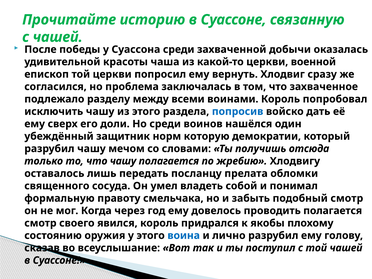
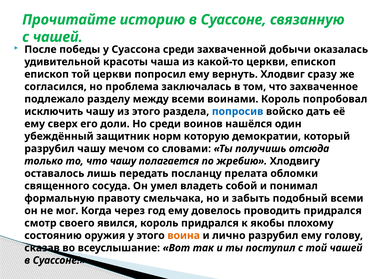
церкви военной: военной -> епископ (313, 62)
подобный смотр: смотр -> всеми (347, 198)
проводить полагается: полагается -> придрался (333, 211)
воина colour: blue -> orange (184, 236)
